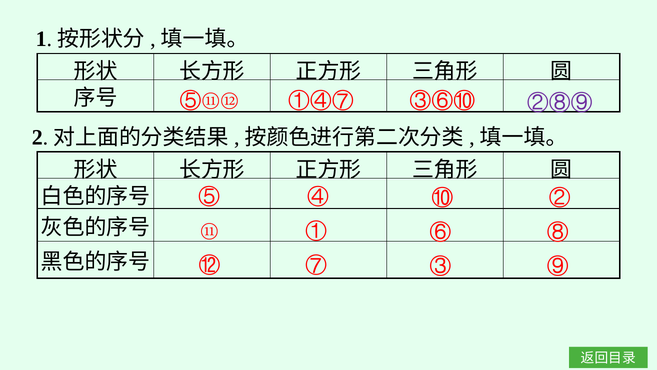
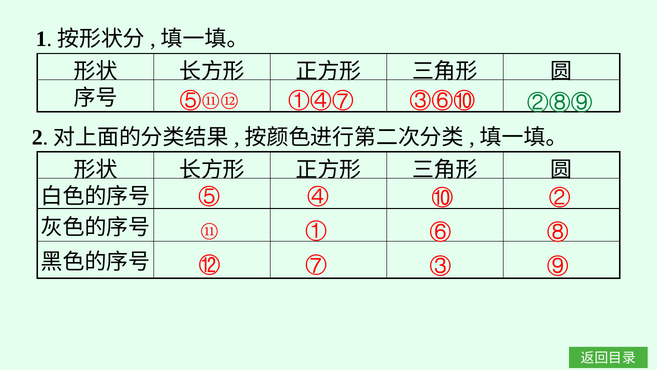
②⑧⑨ colour: purple -> green (560, 103)
